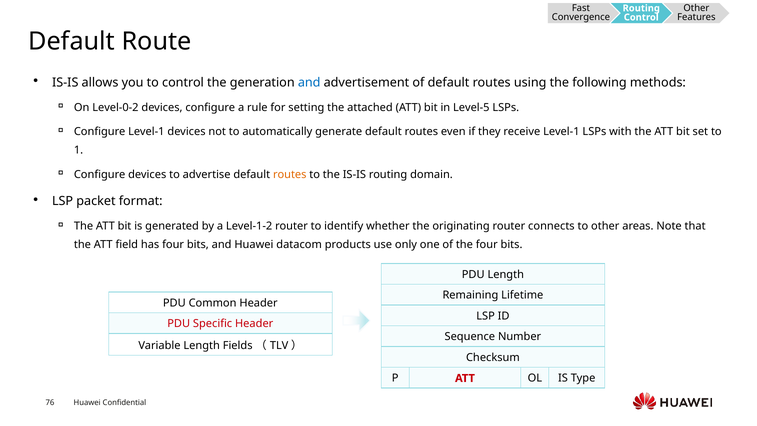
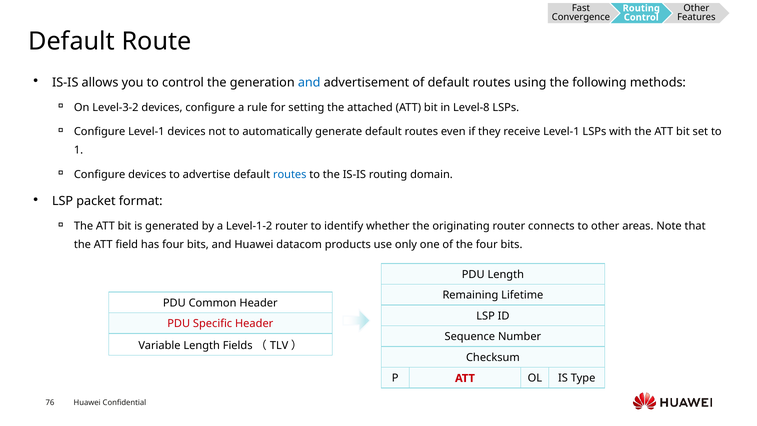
Level-0-2: Level-0-2 -> Level-3-2 (115, 107)
Level-5: Level-5 -> Level-8 (471, 107)
routes colour: orange -> blue (290, 174)
